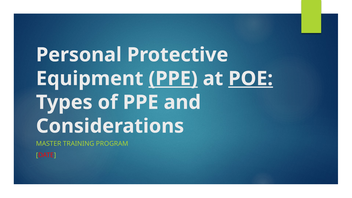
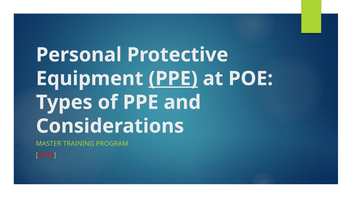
POE underline: present -> none (251, 79)
